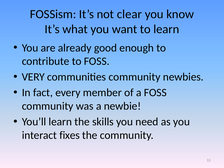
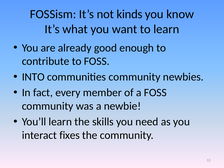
clear: clear -> kinds (130, 14)
VERY: VERY -> INTO (33, 77)
